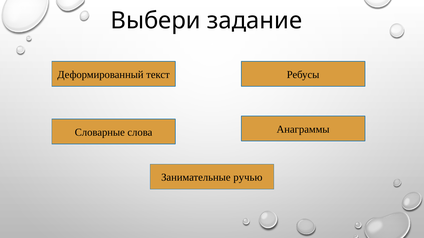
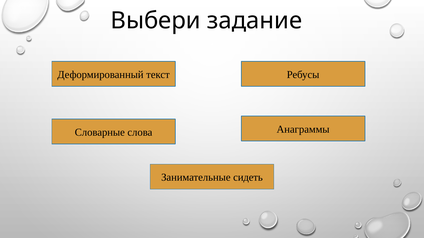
ручью: ручью -> сидеть (248, 178)
